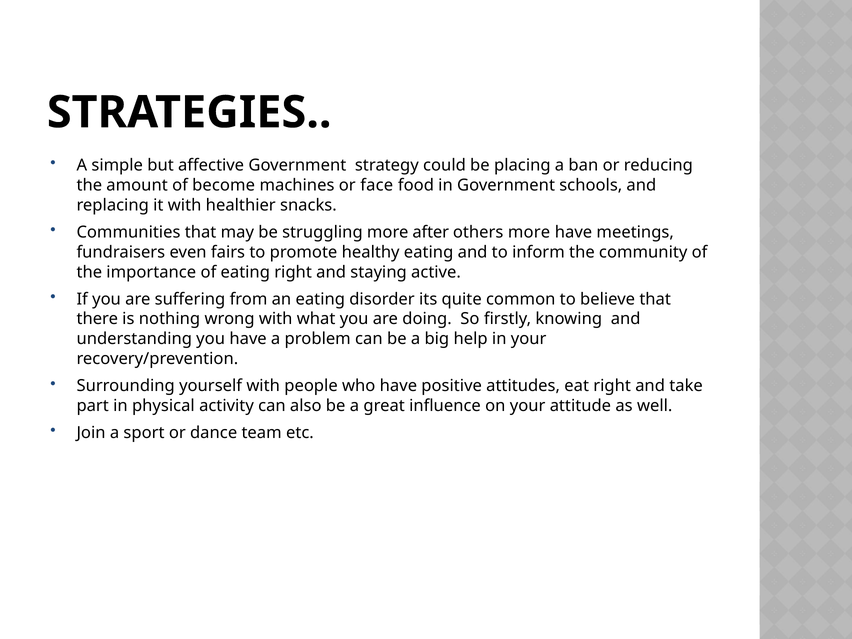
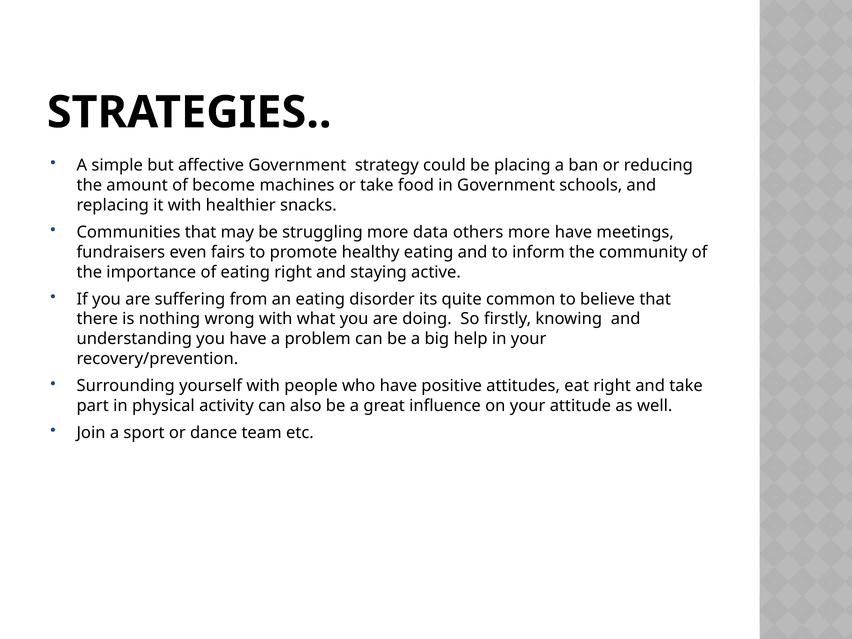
or face: face -> take (377, 185)
after: after -> data (431, 232)
